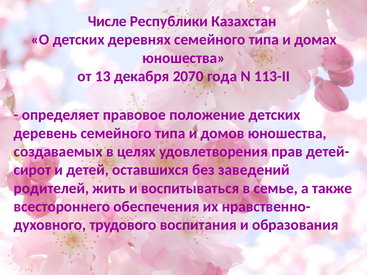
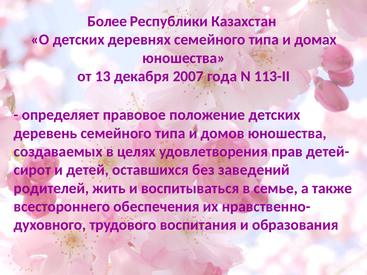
Числе: Числе -> Более (107, 21)
2070: 2070 -> 2007 (188, 76)
